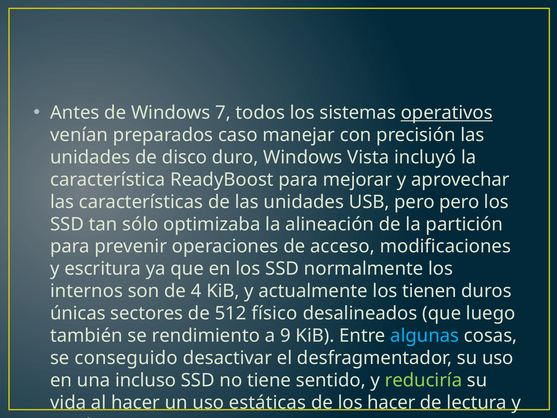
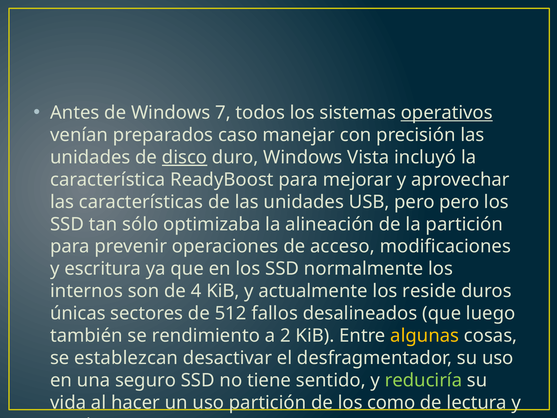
disco underline: none -> present (185, 157)
tienen: tienen -> reside (429, 291)
físico: físico -> fallos (275, 313)
9: 9 -> 2 (285, 336)
algunas colour: light blue -> yellow (425, 336)
conseguido: conseguido -> establezcan (126, 358)
incluso: incluso -> seguro (146, 380)
uso estáticas: estáticas -> partición (268, 402)
los hacer: hacer -> como (391, 402)
